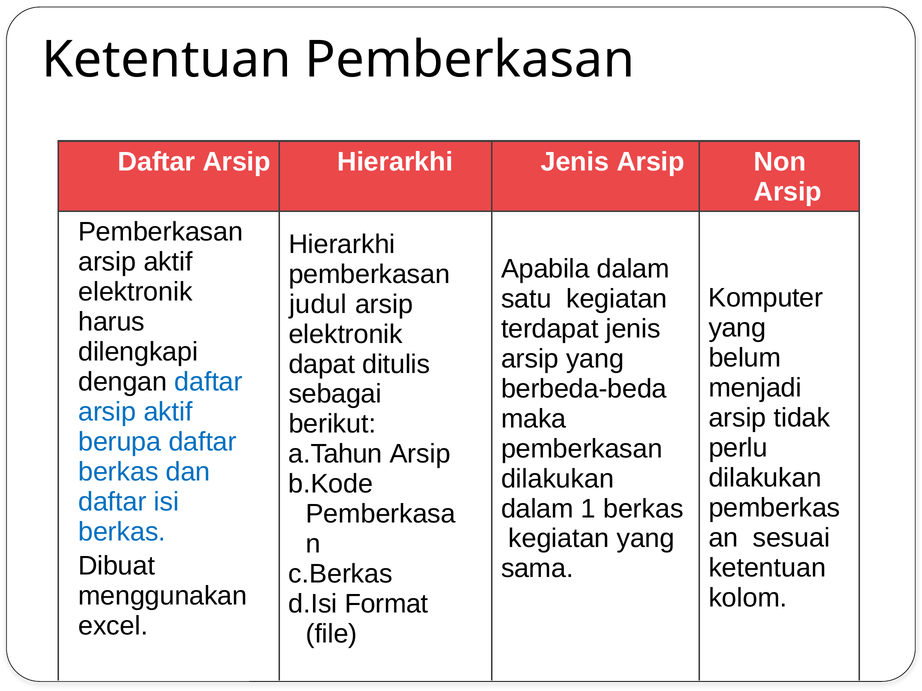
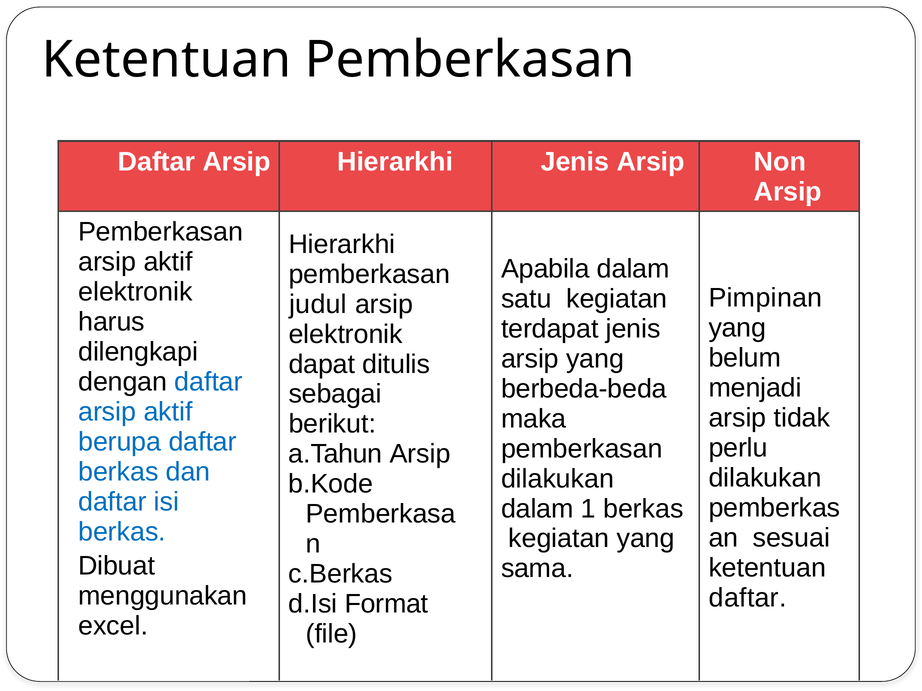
Komputer: Komputer -> Pimpinan (765, 298)
kolom: kolom -> daftar (748, 598)
